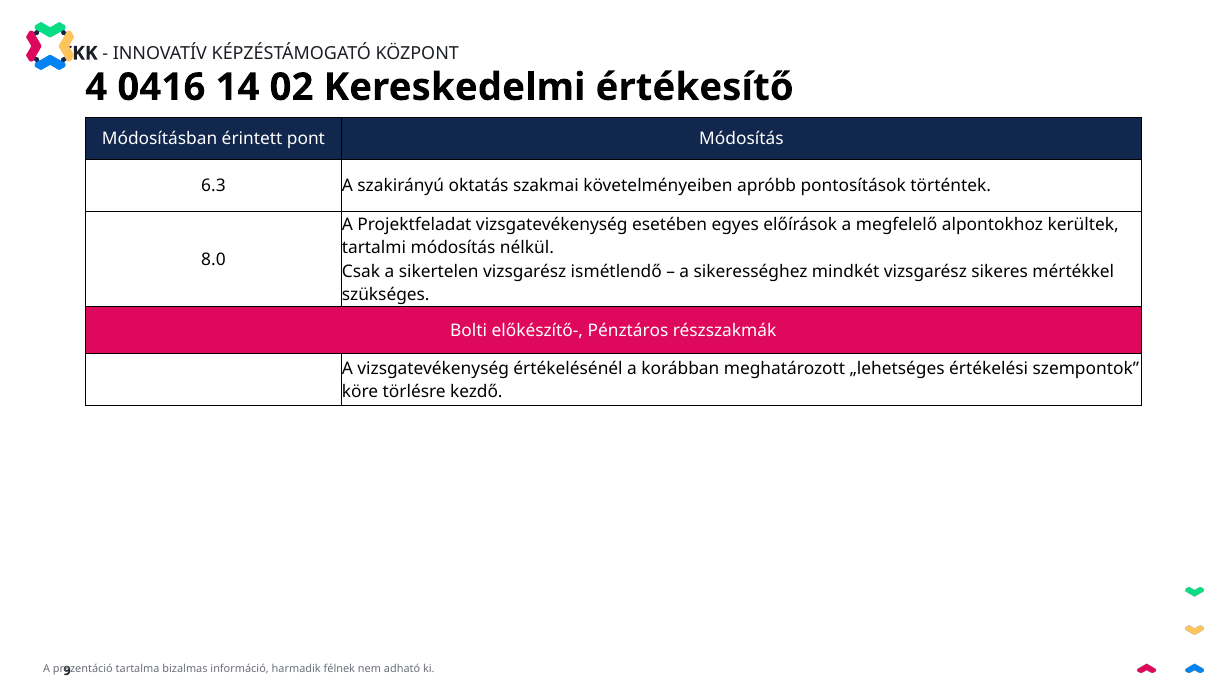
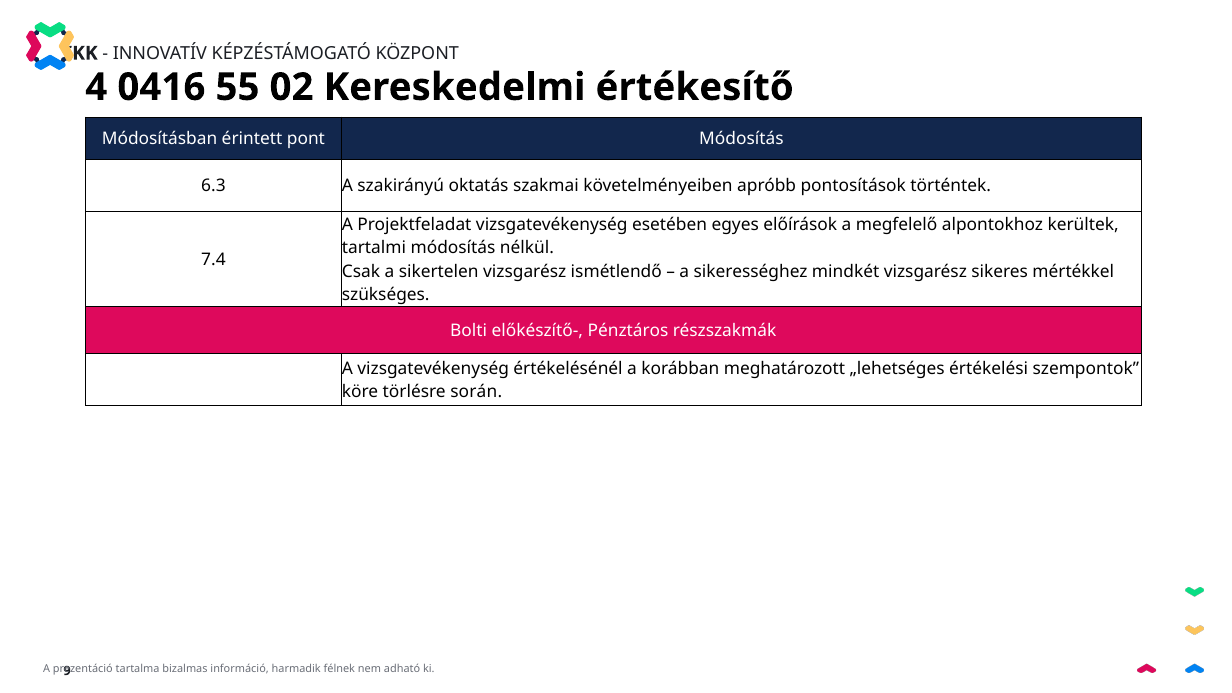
14: 14 -> 55 (237, 87)
8.0: 8.0 -> 7.4 (213, 260)
kezdő: kezdő -> során (476, 392)
